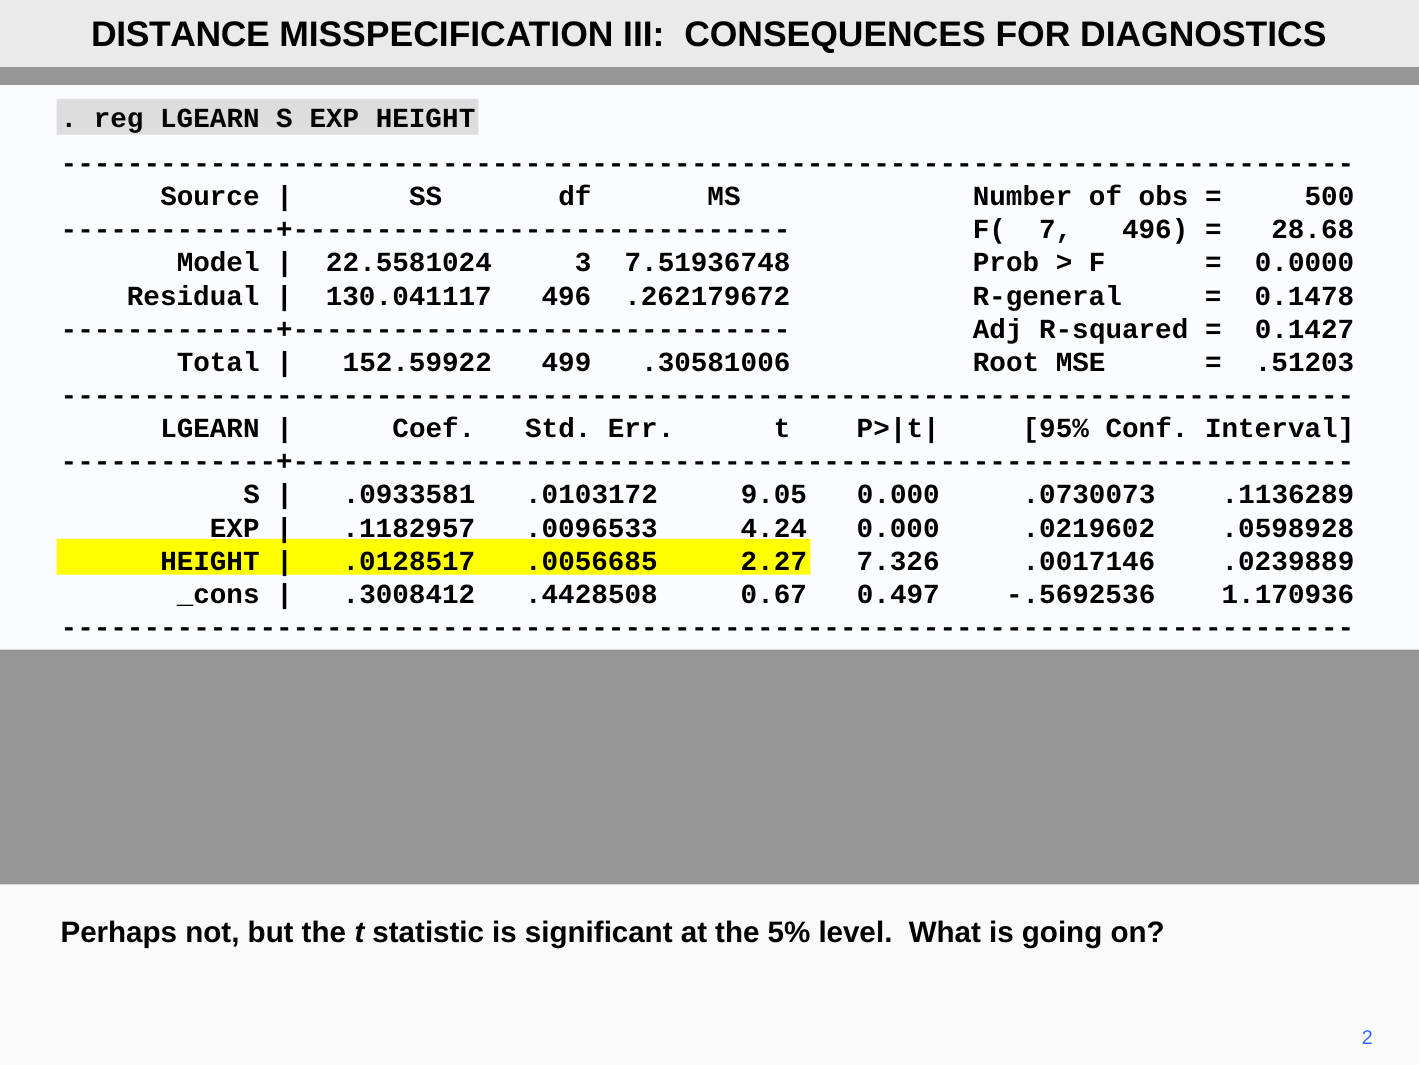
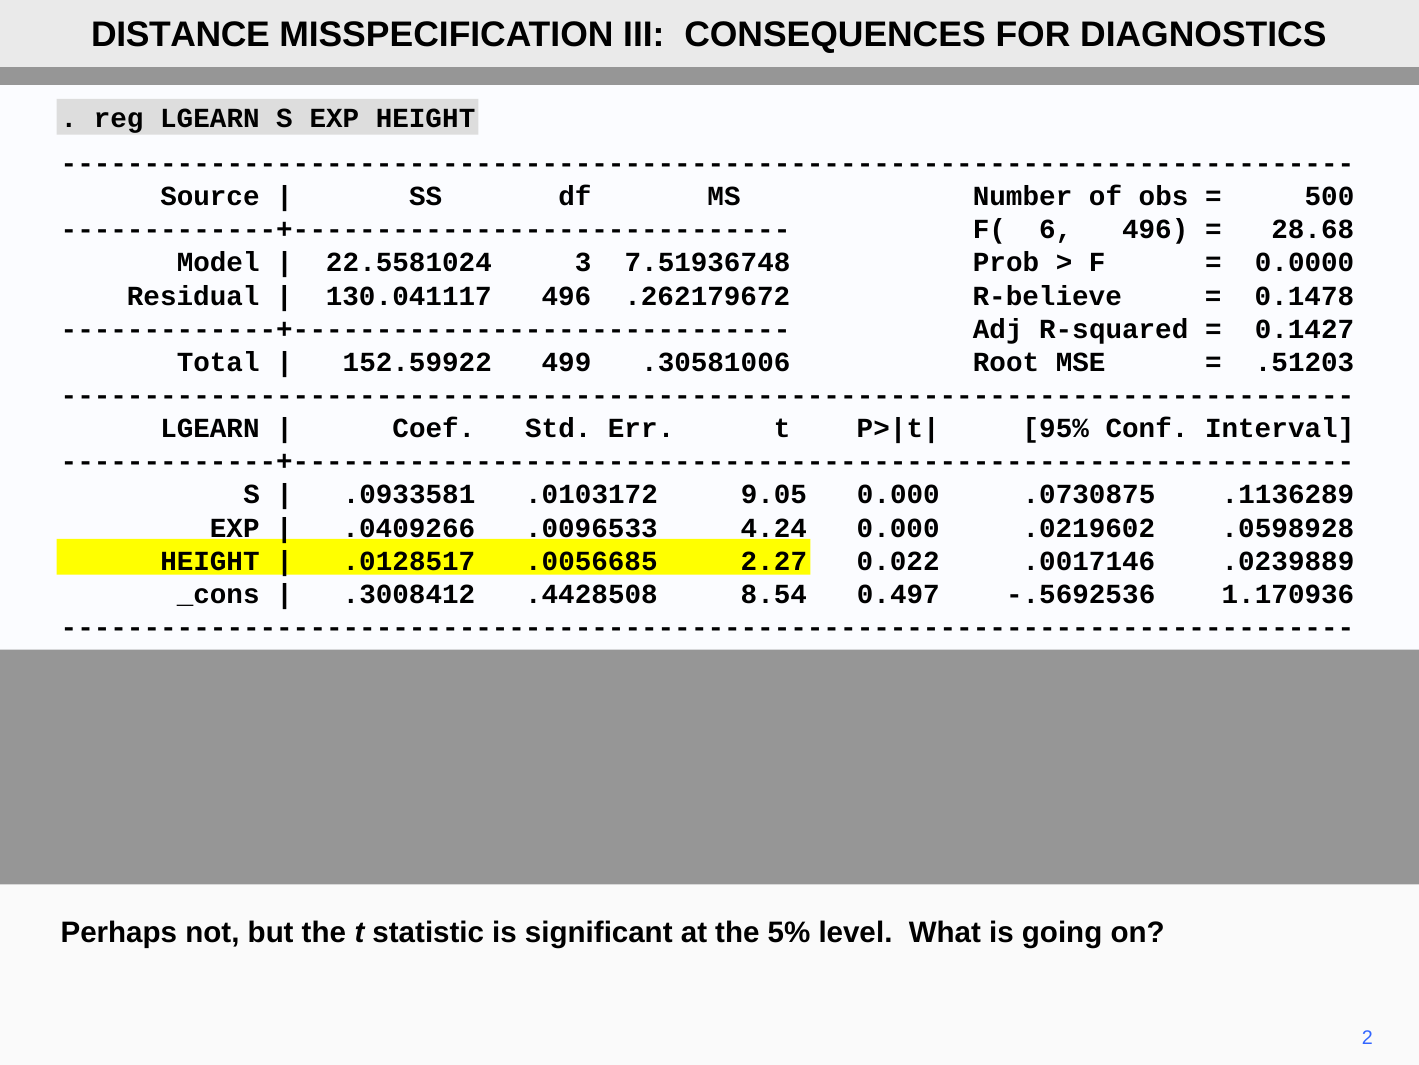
7: 7 -> 6 (1056, 229)
R-general: R-general -> R-believe (1047, 296)
.0730073: .0730073 -> .0730875 (1089, 494)
.1182957: .1182957 -> .0409266 (409, 528)
7.326: 7.326 -> 0.022 (898, 561)
0.67: 0.67 -> 8.54 (774, 594)
